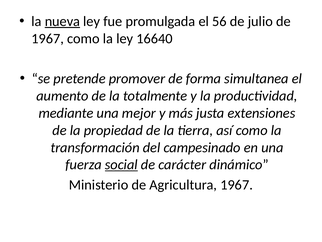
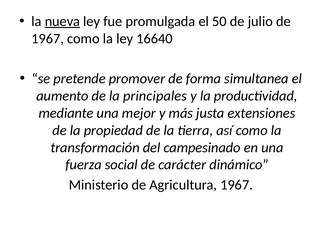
56: 56 -> 50 (219, 21)
totalmente: totalmente -> principales (155, 96)
social underline: present -> none (121, 164)
